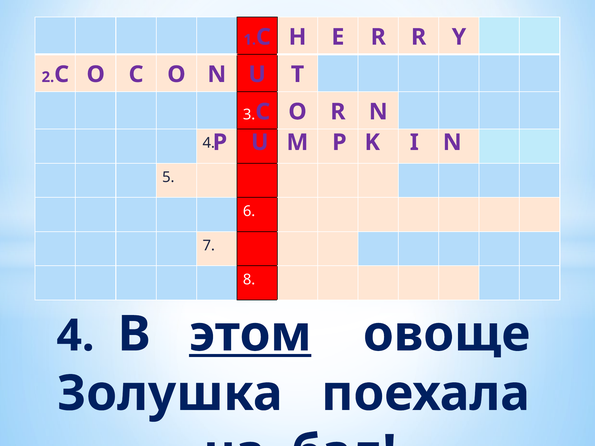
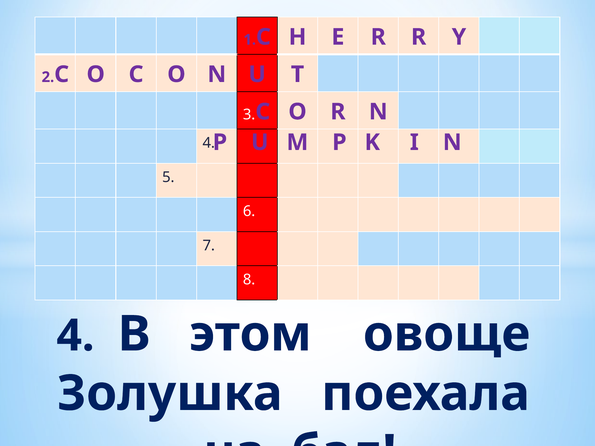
этом underline: present -> none (250, 334)
